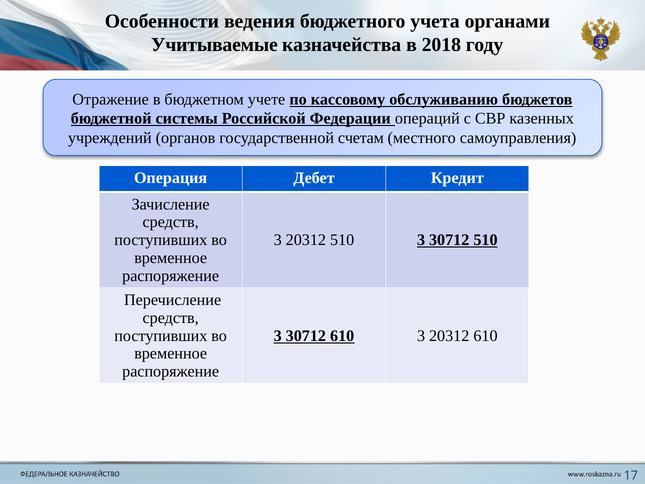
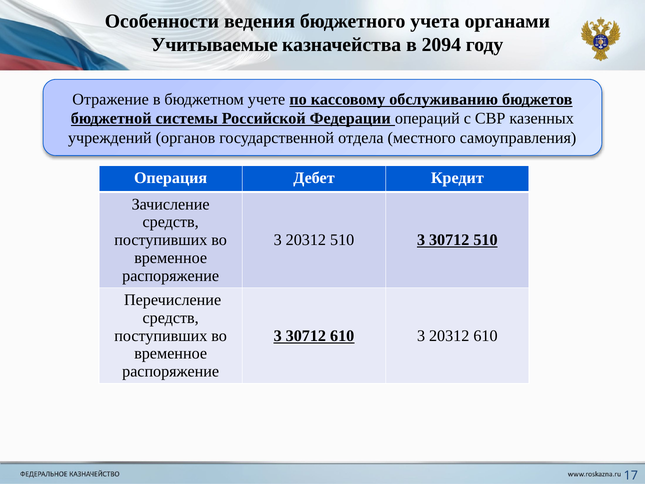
2018: 2018 -> 2094 (441, 45)
счетам: счетам -> отдела (361, 138)
